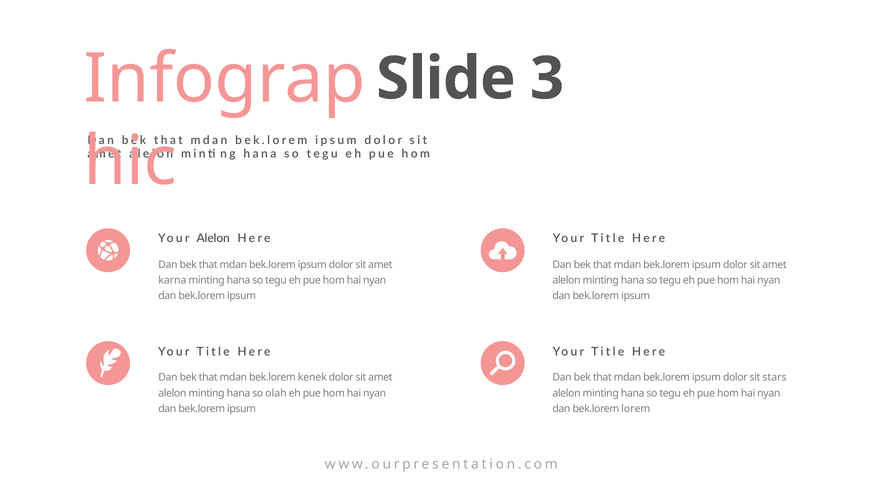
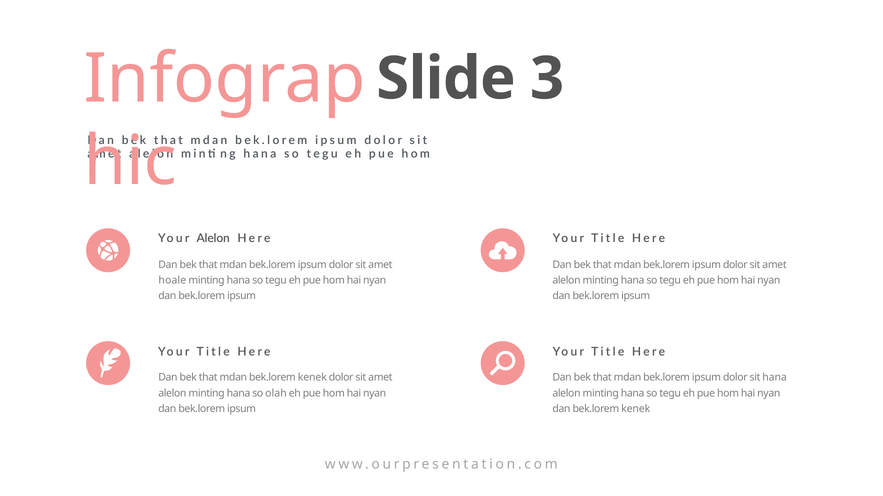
karna: karna -> hoale (172, 281)
sit stars: stars -> hana (775, 378)
dan bek.lorem lorem: lorem -> kenek (636, 409)
